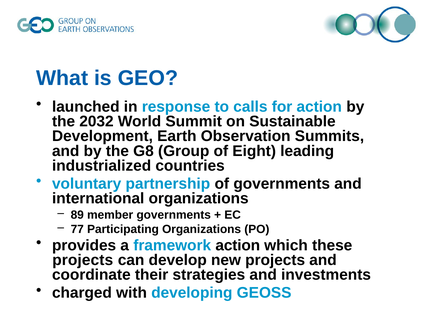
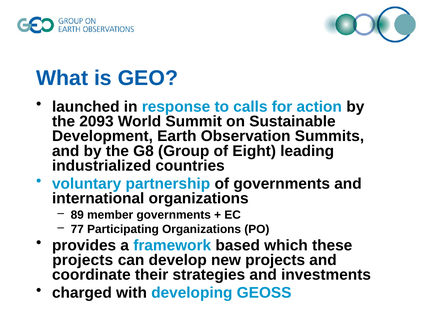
2032: 2032 -> 2093 (96, 121)
framework action: action -> based (238, 245)
